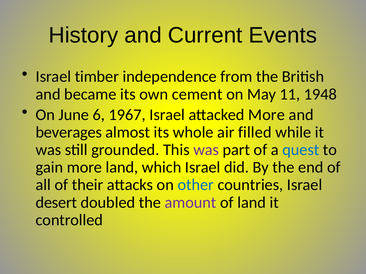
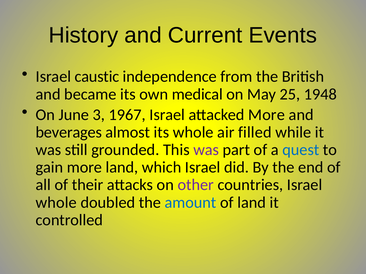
timber: timber -> caustic (97, 77)
cement: cement -> medical (197, 94)
11: 11 -> 25 (290, 94)
6: 6 -> 3 (99, 115)
other colour: blue -> purple (196, 185)
desert: desert -> whole (56, 203)
amount colour: purple -> blue (190, 203)
